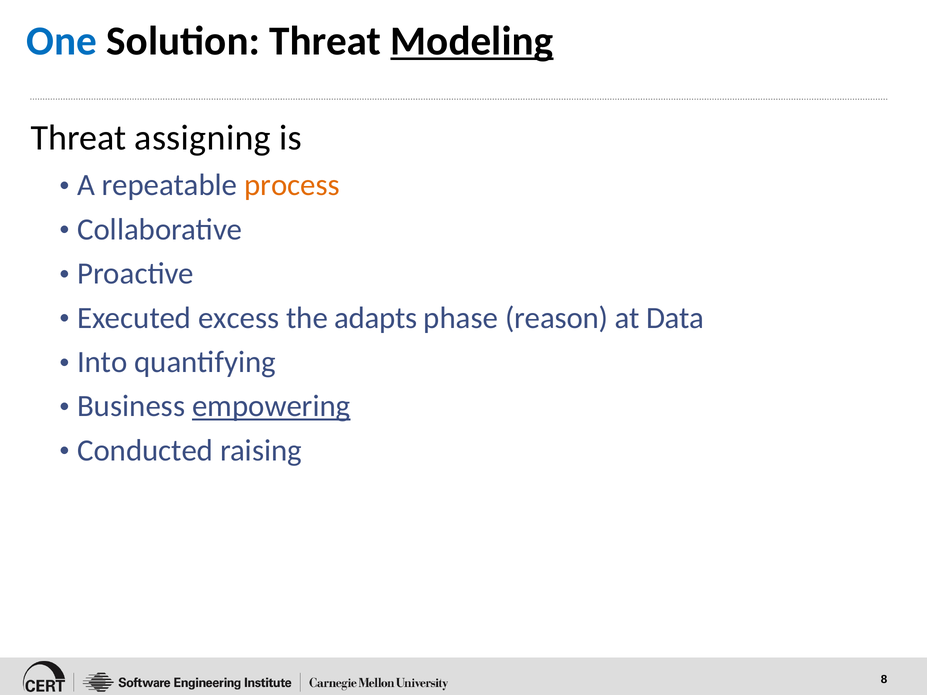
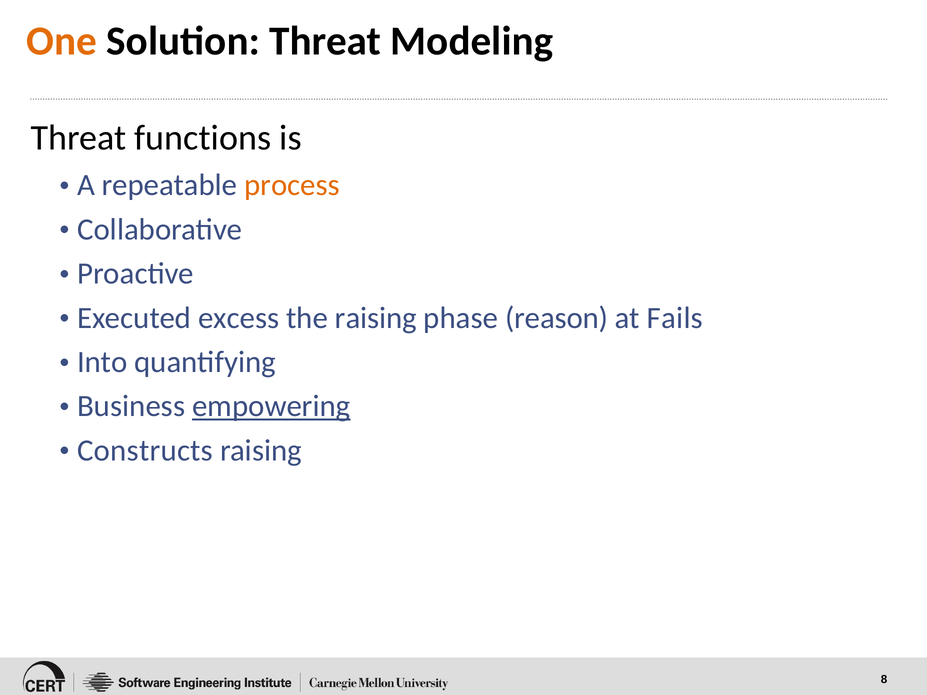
One colour: blue -> orange (62, 41)
Modeling underline: present -> none (472, 41)
assigning: assigning -> functions (203, 138)
the adapts: adapts -> raising (376, 318)
Data: Data -> Fails (675, 318)
Conducted: Conducted -> Constructs (145, 451)
